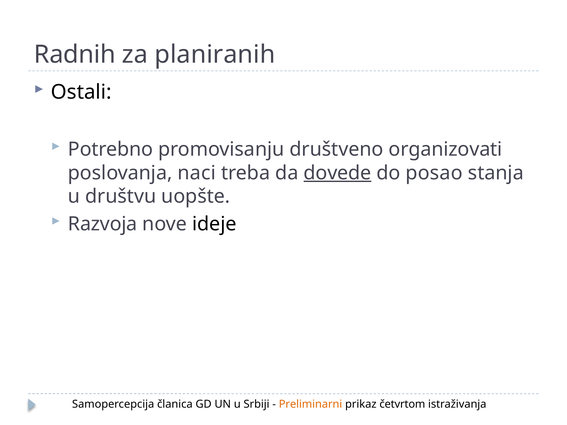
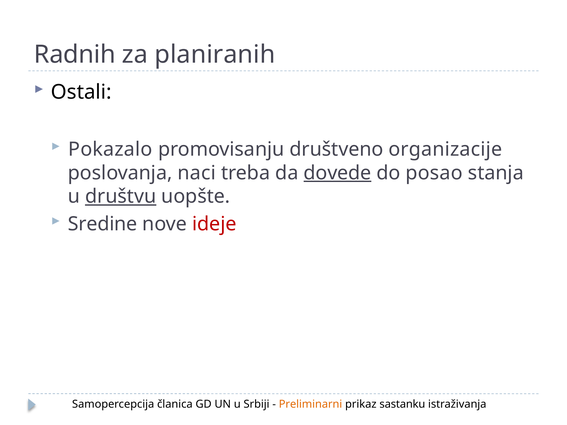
Potrebno: Potrebno -> Pokazalo (110, 149)
organizovati: organizovati -> organizacije (445, 149)
društvu underline: none -> present (121, 197)
Razvoja: Razvoja -> Sredine (103, 224)
ideje colour: black -> red (214, 224)
četvrtom: četvrtom -> sastanku (402, 404)
